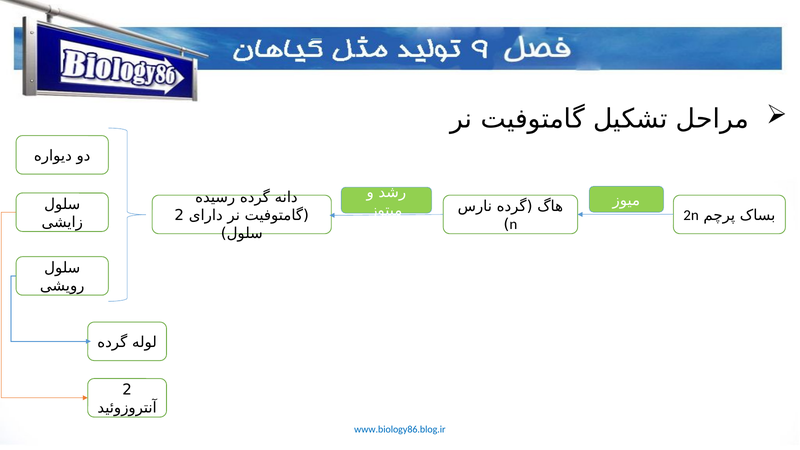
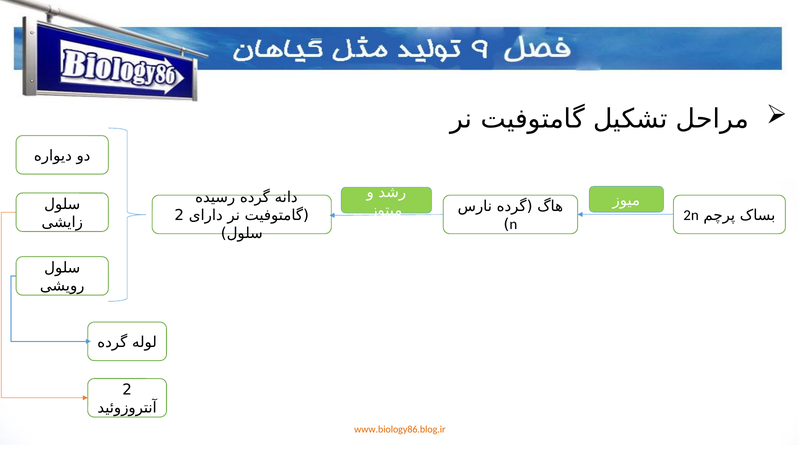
www.biology86.blog.ir colour: blue -> orange (400, 430)
